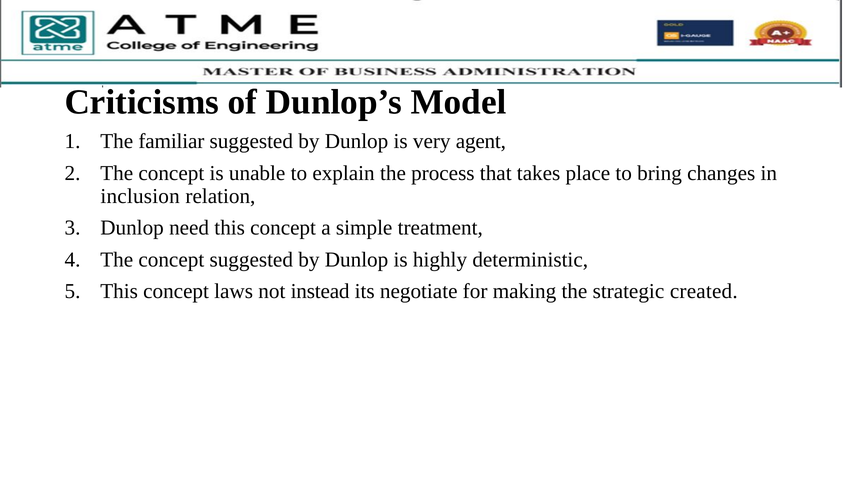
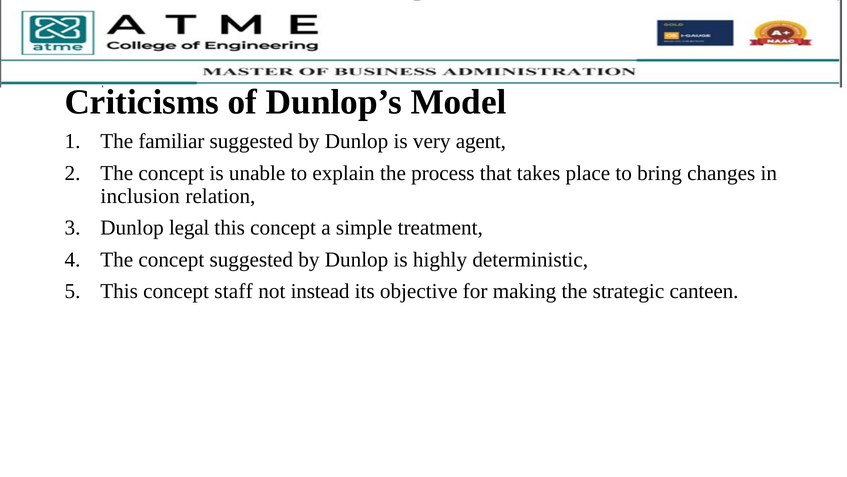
need: need -> legal (189, 228)
laws: laws -> staff (234, 291)
negotiate: negotiate -> objective (419, 291)
created: created -> canteen (704, 291)
